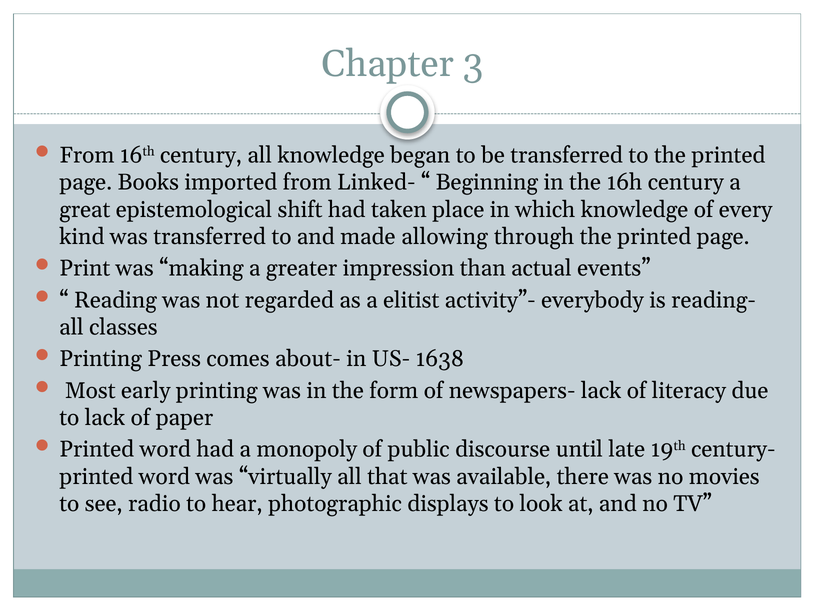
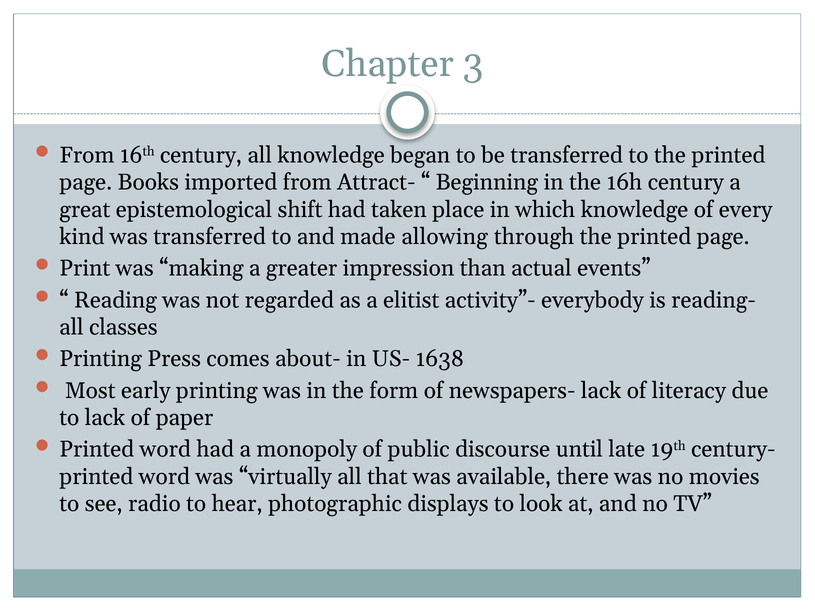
Linked-: Linked- -> Attract- (376, 182)
